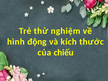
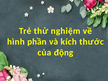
động: động -> phần (37, 42)
chiếu: chiếu -> động (64, 52)
